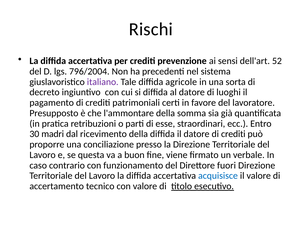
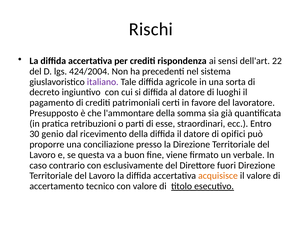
prevenzione: prevenzione -> rispondenza (182, 61)
52: 52 -> 22 (277, 61)
796/2004: 796/2004 -> 424/2004 (89, 71)
madri: madri -> genio (53, 134)
datore di crediti: crediti -> opifici (233, 134)
funzionamento: funzionamento -> esclusivamente (133, 165)
acquisisce colour: blue -> orange (218, 175)
